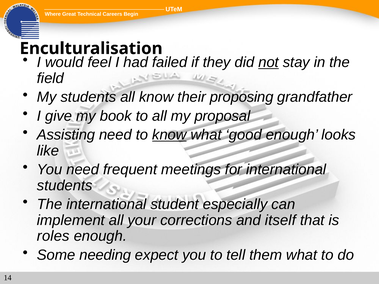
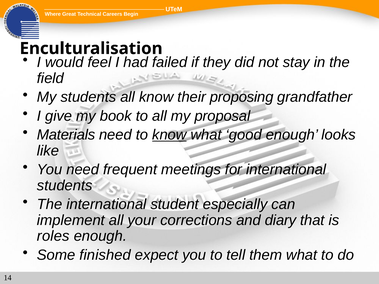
not underline: present -> none (269, 62)
Assisting: Assisting -> Materials (66, 135)
itself: itself -> diary (281, 220)
needing: needing -> finished (105, 255)
